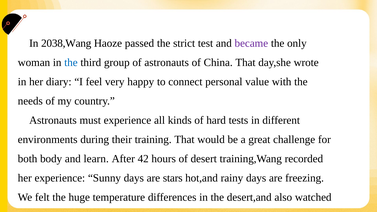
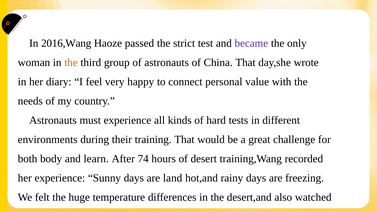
2038,Wang: 2038,Wang -> 2016,Wang (66, 43)
the colour: blue -> orange (71, 63)
42: 42 -> 74 (143, 159)
stars: stars -> land (173, 178)
